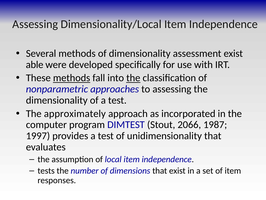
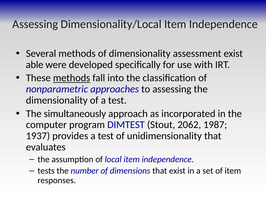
the underline: present -> none (133, 78)
approximately: approximately -> simultaneously (75, 113)
2066: 2066 -> 2062 (189, 124)
1997: 1997 -> 1937 (38, 136)
